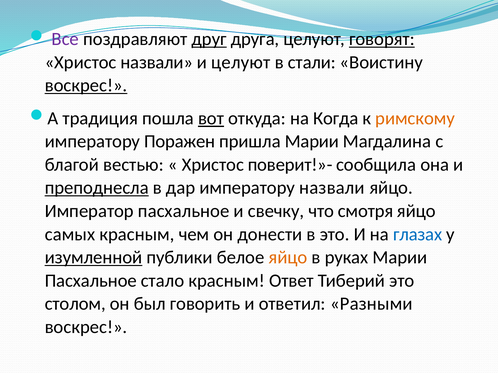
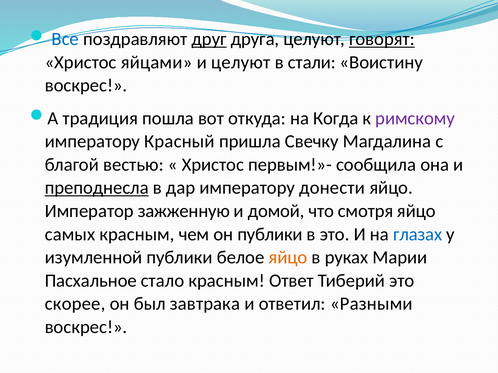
Все colour: purple -> blue (65, 39)
Христос назвали: назвали -> яйцами (157, 62)
воскрес underline: present -> none (86, 86)
вот underline: present -> none (211, 118)
римскому colour: orange -> purple (415, 118)
Поражен: Поражен -> Красный (179, 142)
пришла Марии: Марии -> Свечку (312, 142)
поверит!»-: поверит!»- -> первым!»- (290, 165)
императору назвали: назвали -> донести (332, 188)
Император пасхальное: пасхальное -> зажженную (184, 211)
свечку: свечку -> домой (276, 211)
он донести: донести -> публики (270, 235)
изумленной underline: present -> none (94, 258)
столом: столом -> скорее (75, 304)
говорить: говорить -> завтрака (205, 304)
